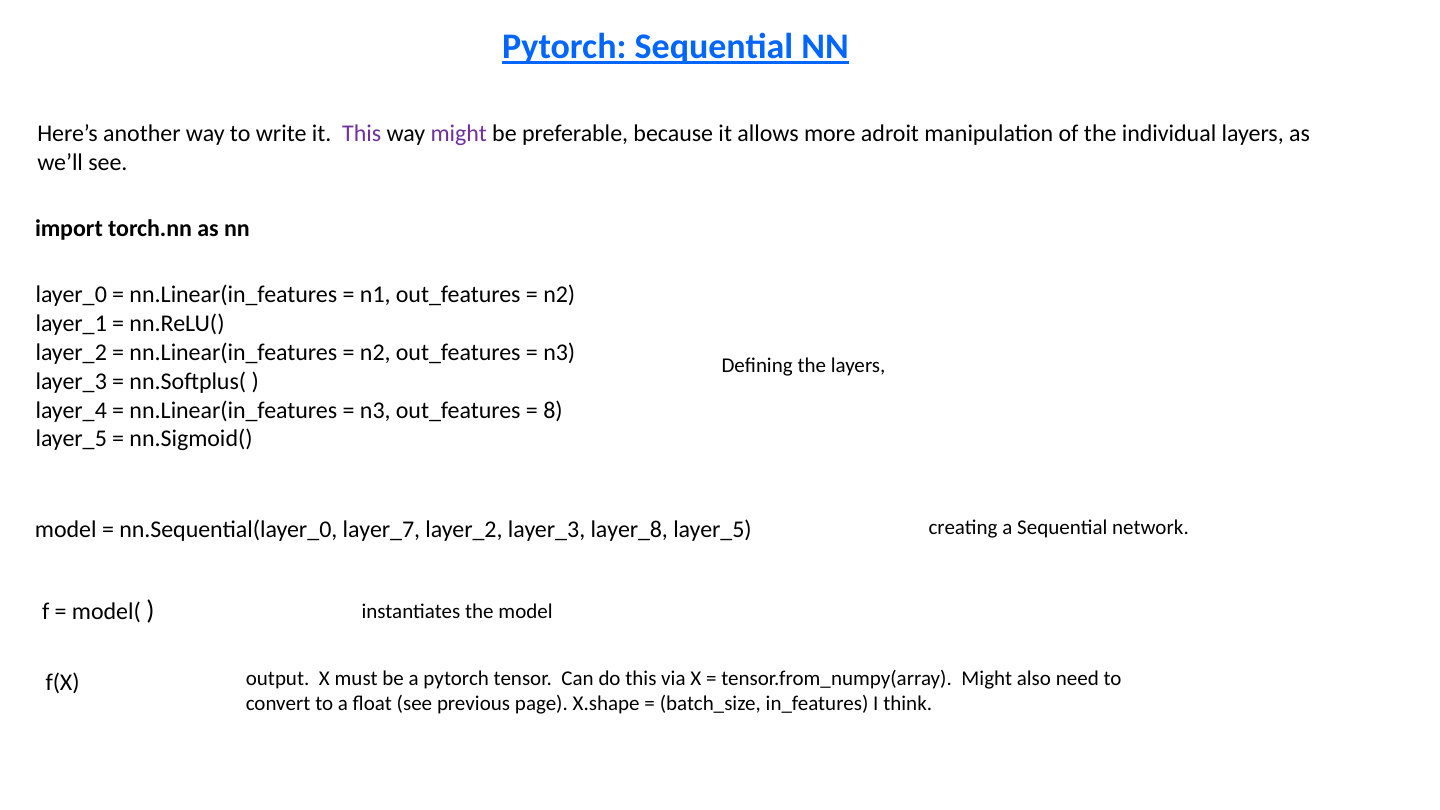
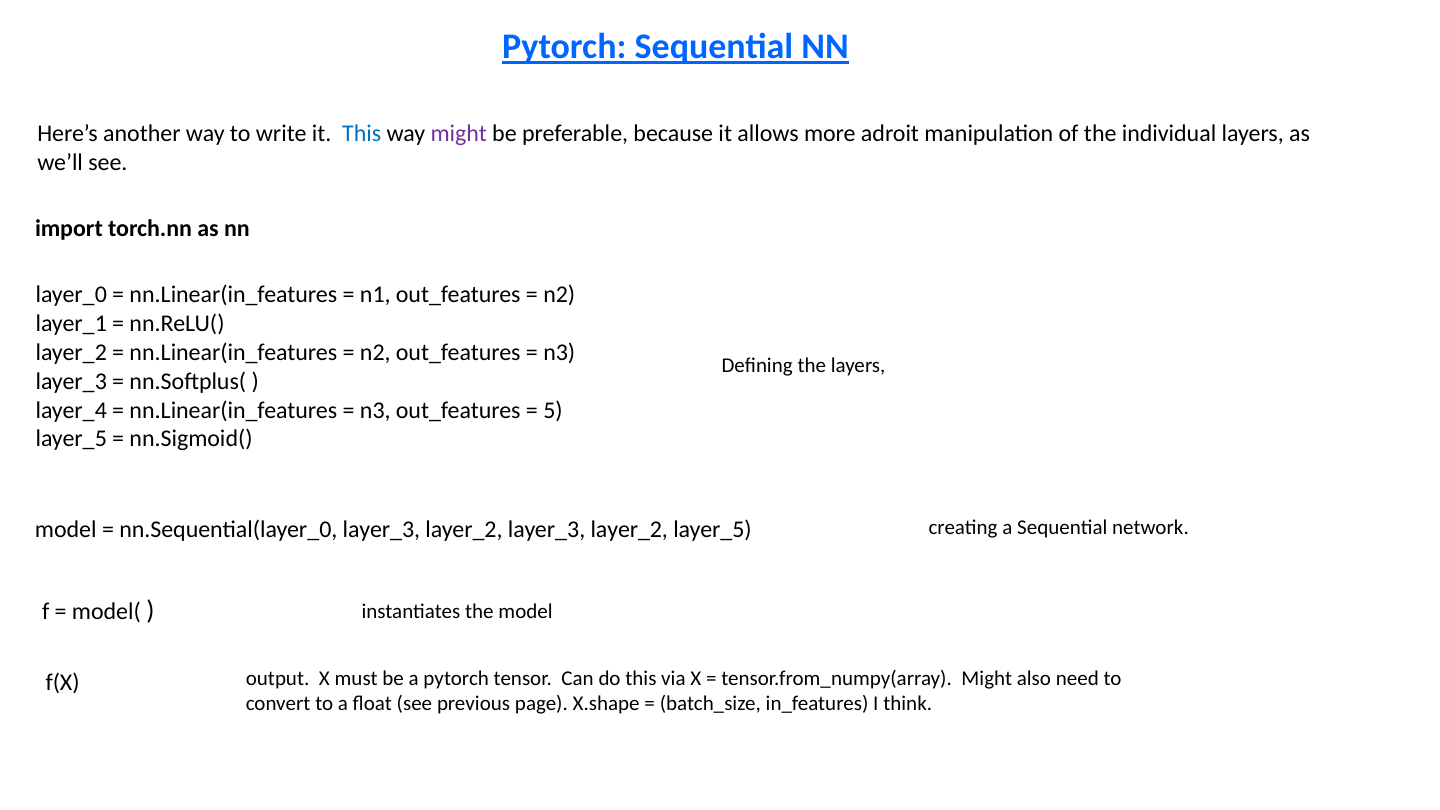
This colour: purple -> blue (362, 134)
8: 8 -> 5 (553, 410)
nn.Sequential(layer_0 layer_7: layer_7 -> layer_3 (381, 530)
layer_2 layer_3 layer_8: layer_8 -> layer_2 (629, 530)
